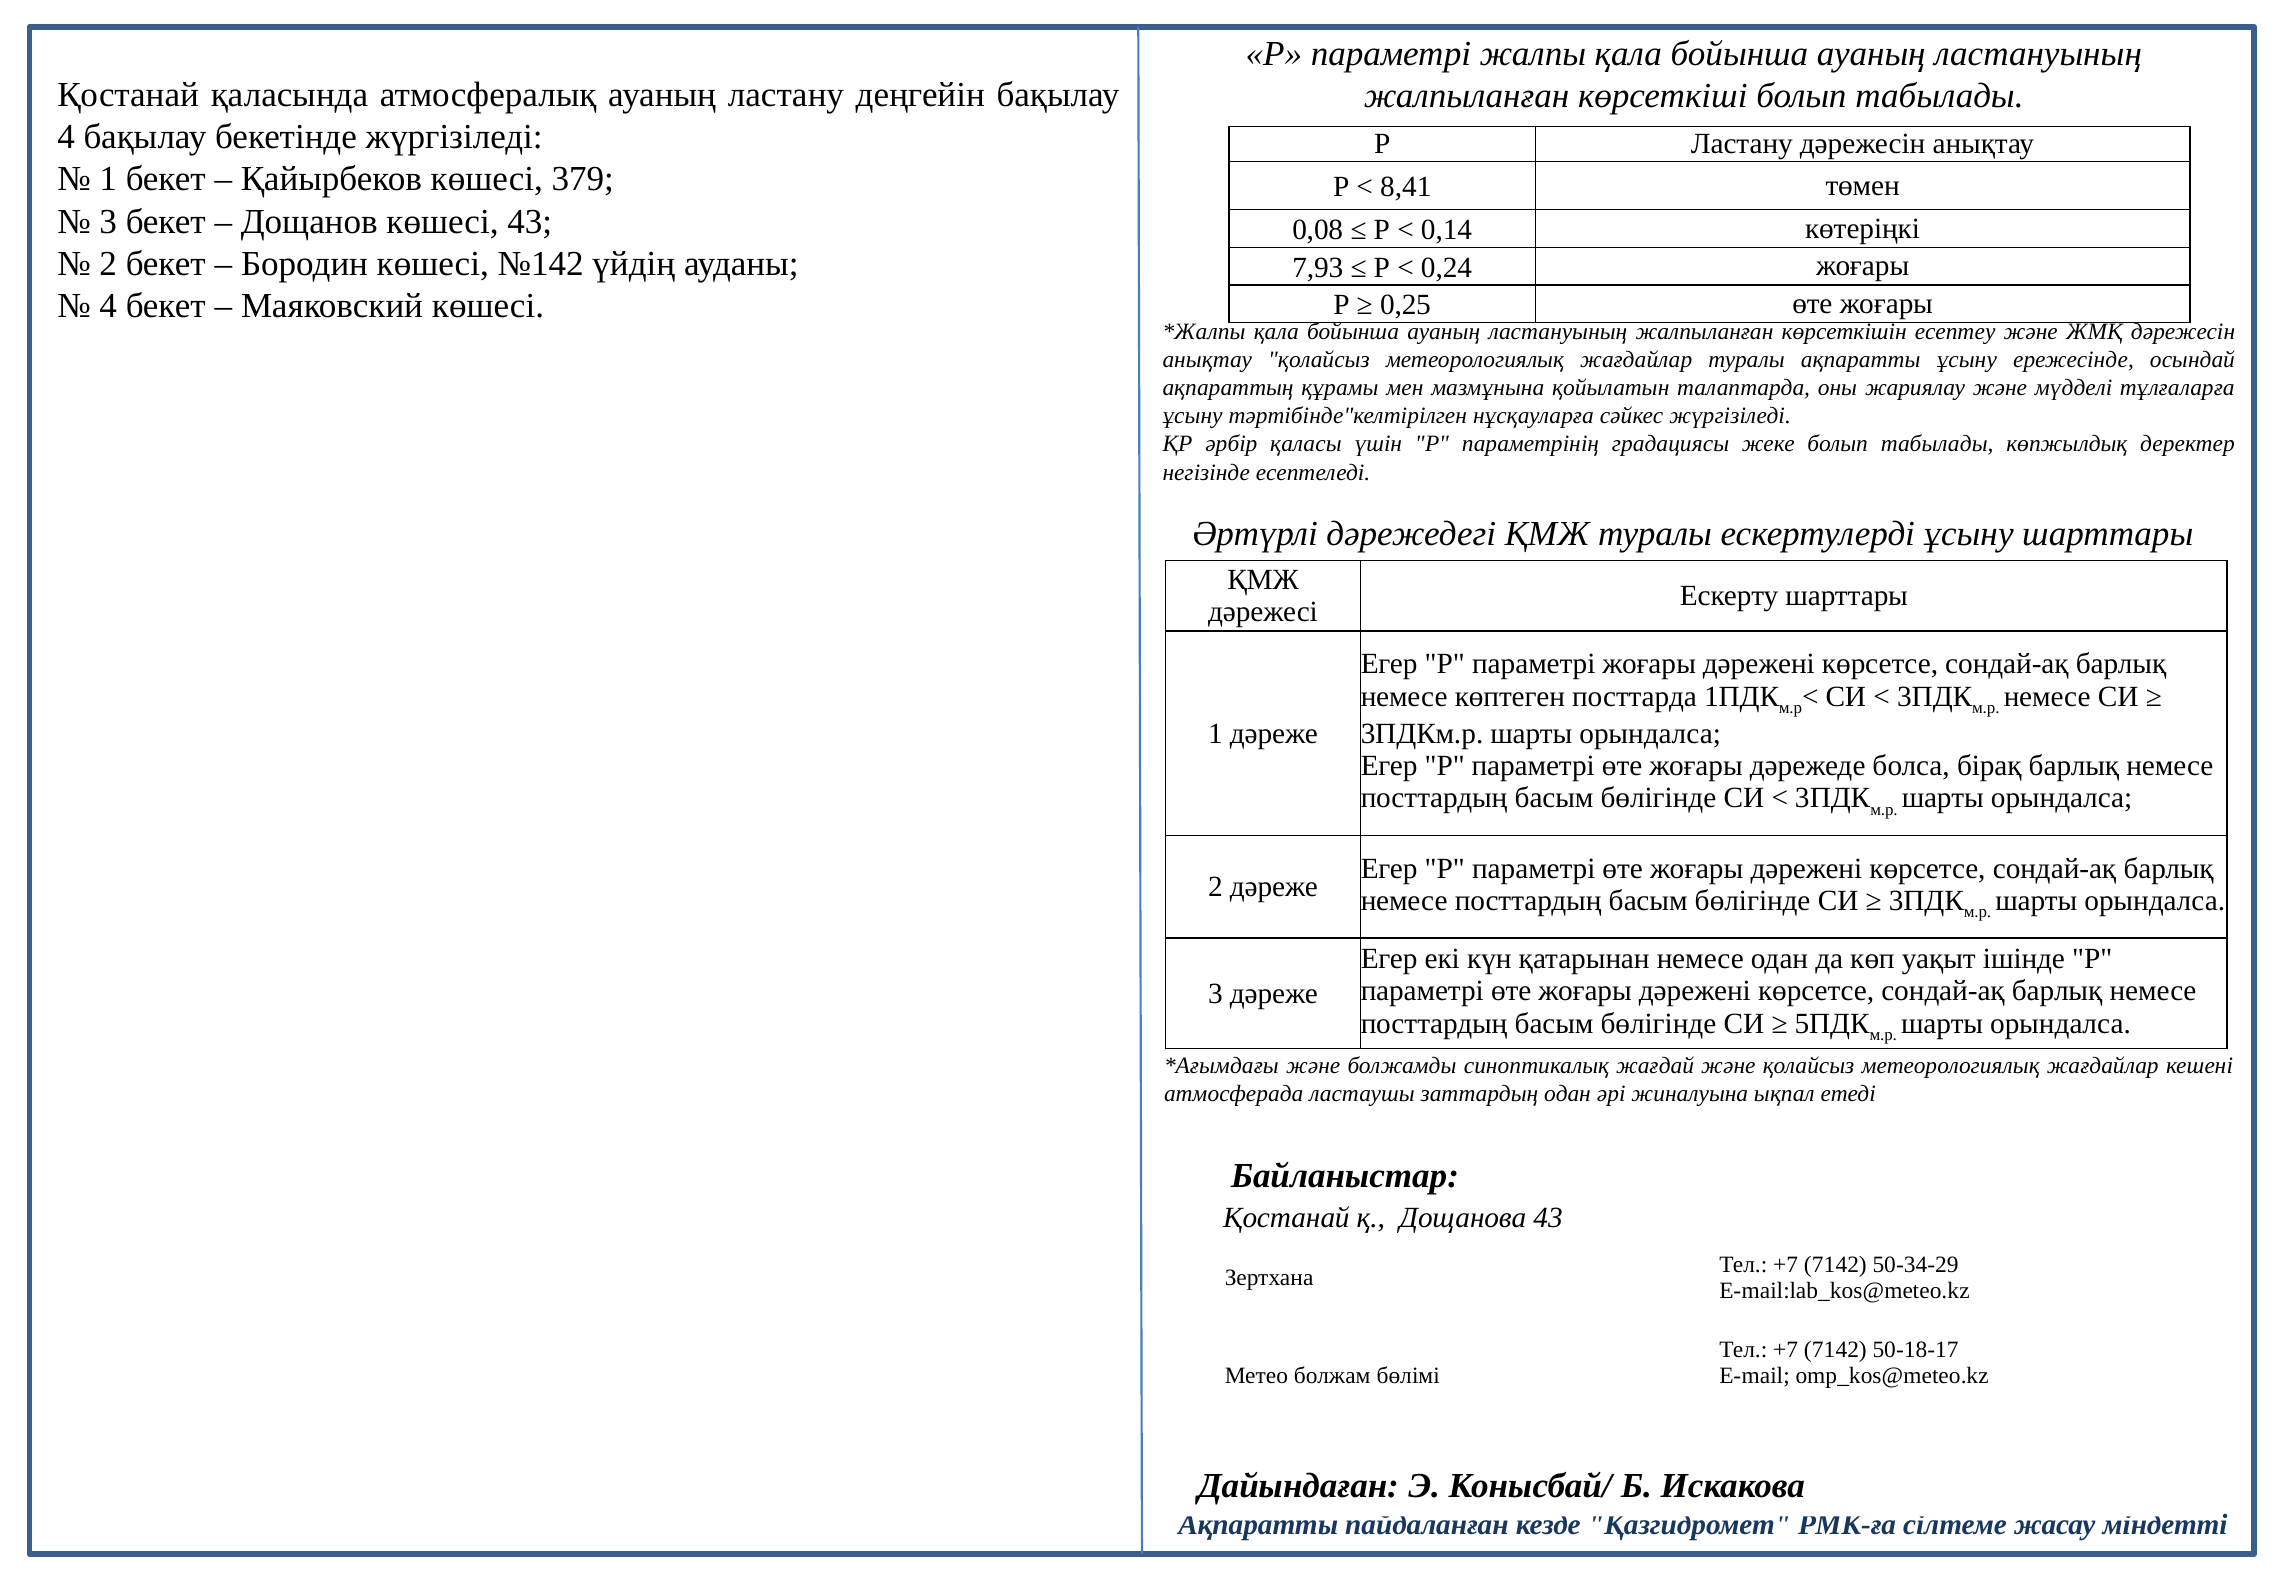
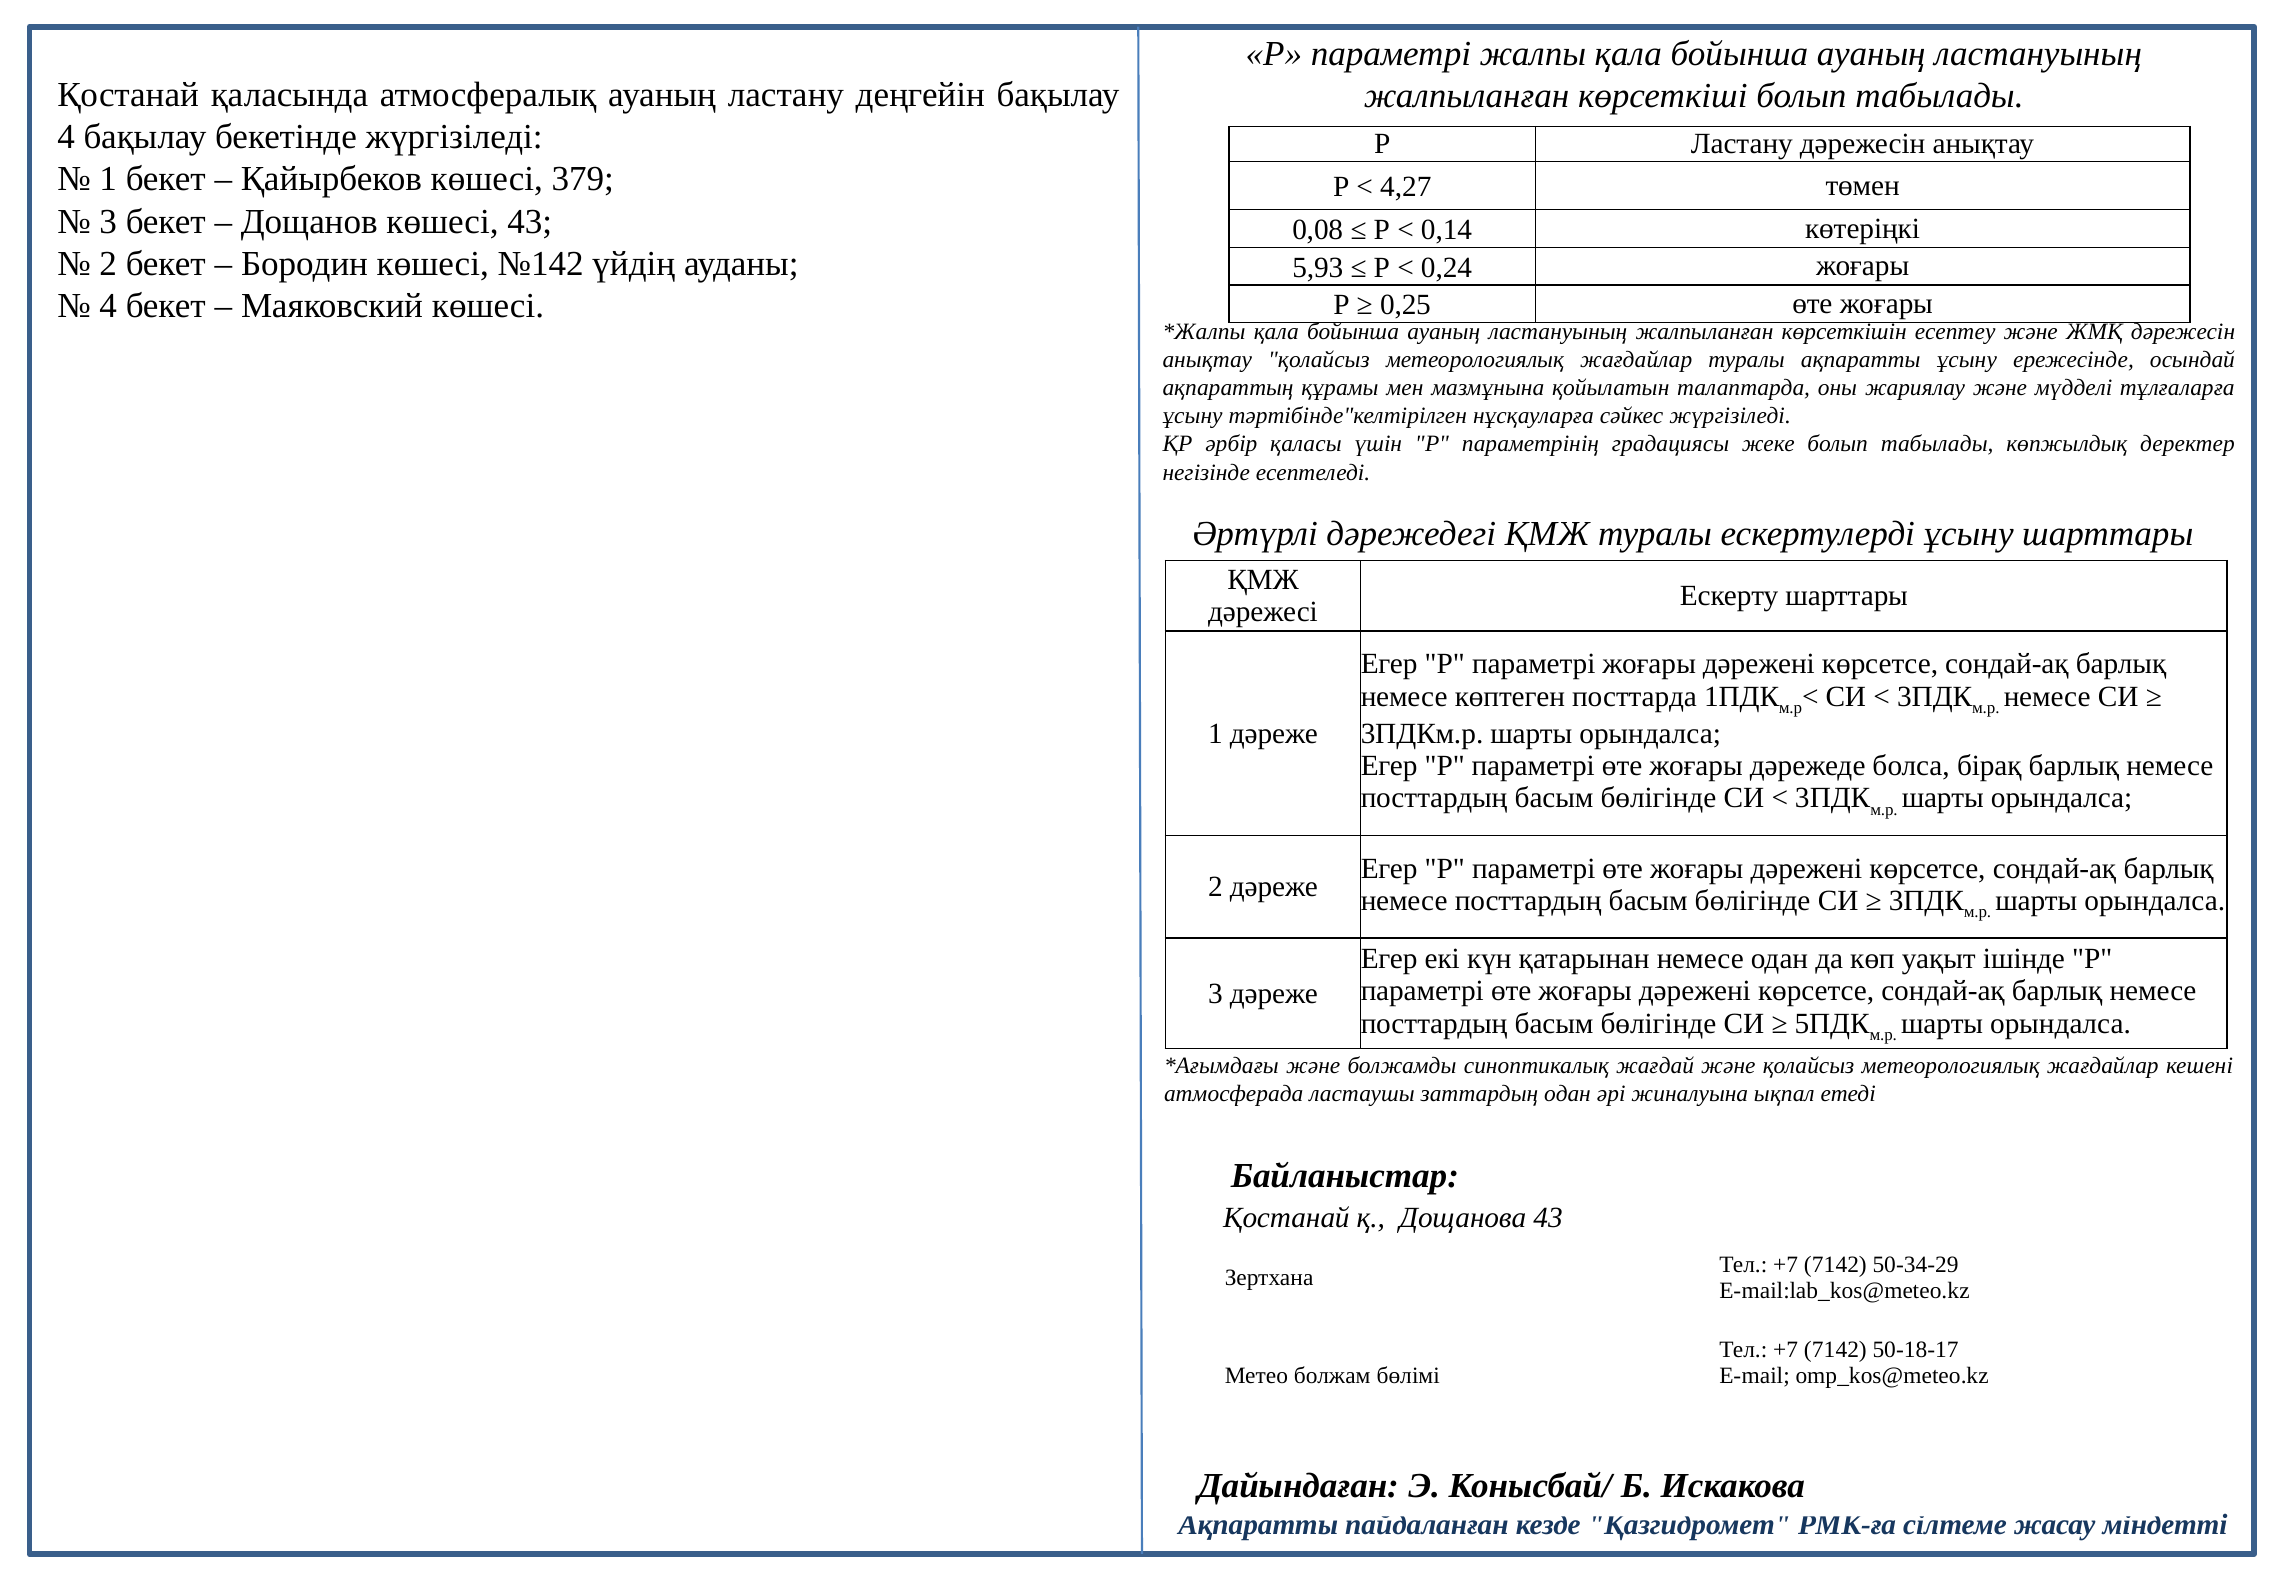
8,41: 8,41 -> 4,27 (1406, 187)
7,93: 7,93 -> 5,93 (1318, 267)
